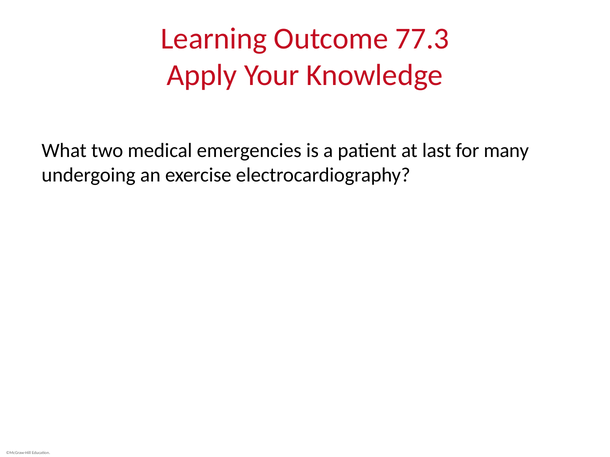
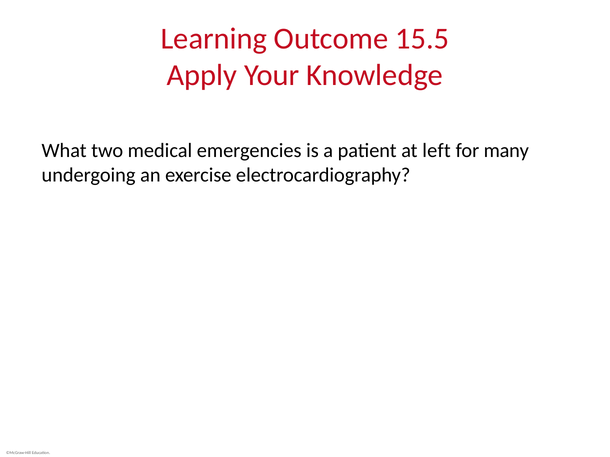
77.3: 77.3 -> 15.5 (422, 39)
last: last -> left (437, 151)
